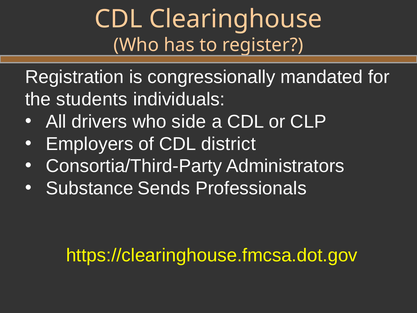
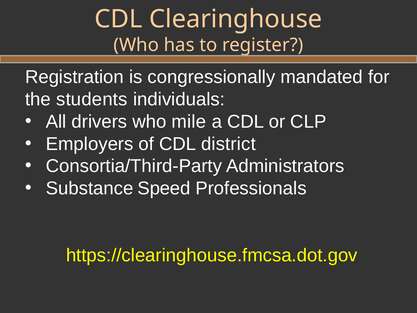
side: side -> mile (189, 122)
Sends: Sends -> Speed (164, 188)
